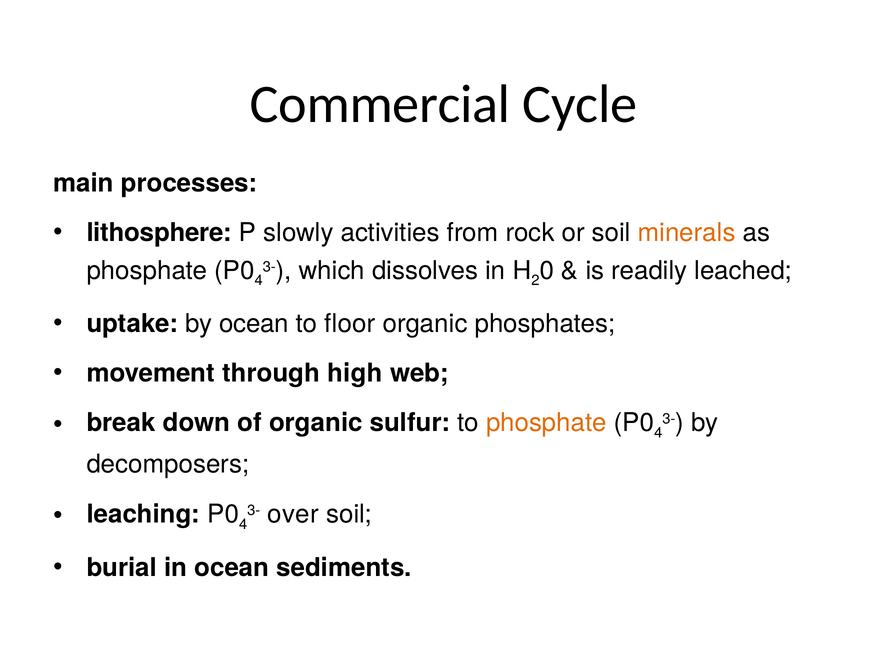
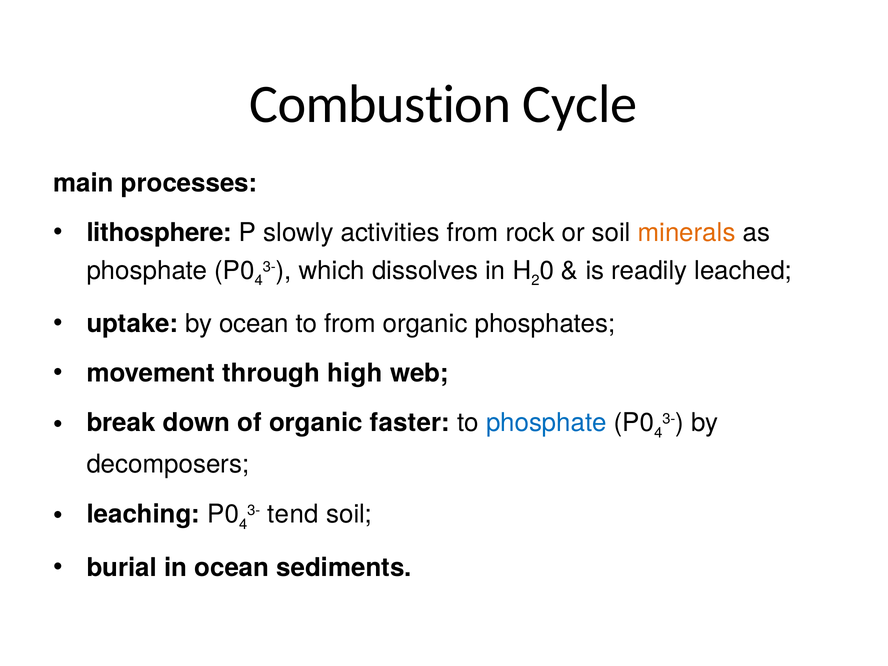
Commercial: Commercial -> Combustion (380, 104)
to floor: floor -> from (350, 324)
sulfur: sulfur -> faster (410, 423)
phosphate colour: orange -> blue (546, 423)
over: over -> tend (293, 514)
